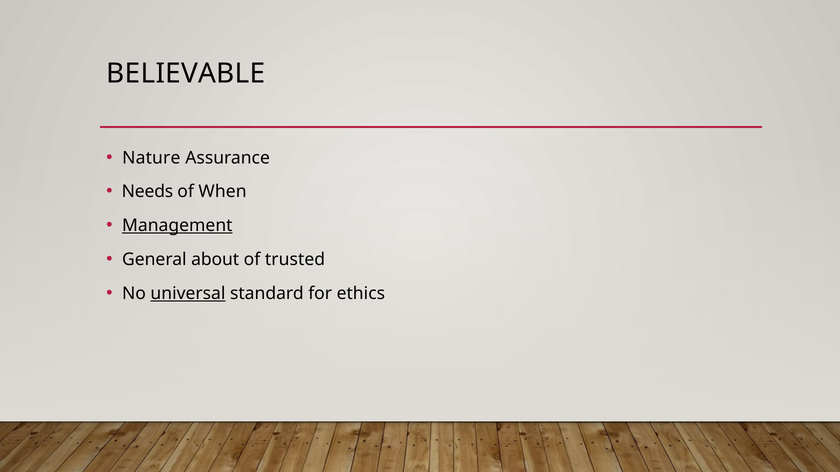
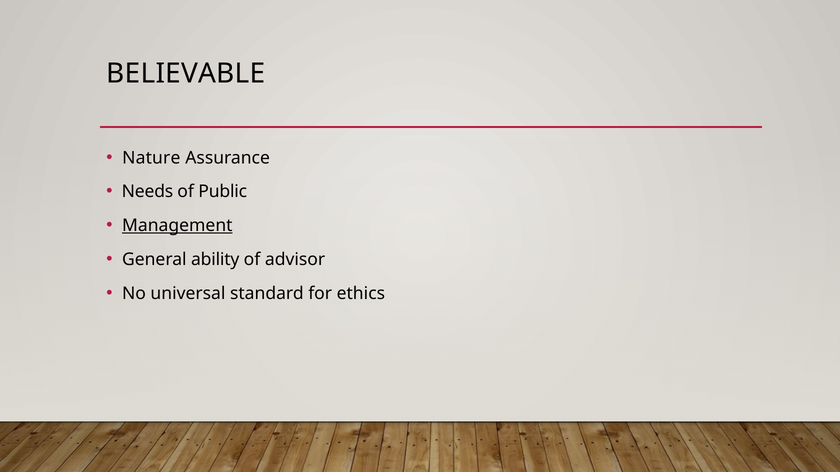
When: When -> Public (223, 192)
about: about -> ability (215, 260)
trusted: trusted -> advisor (295, 260)
universal underline: present -> none (188, 294)
